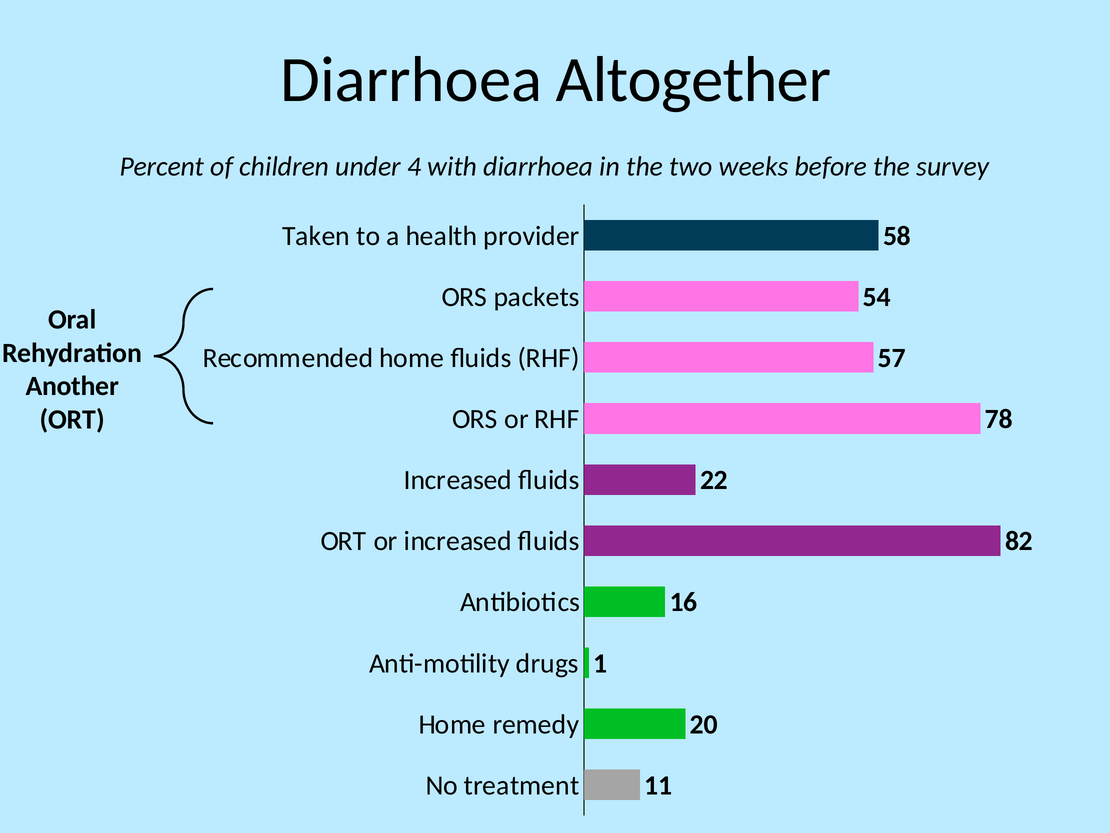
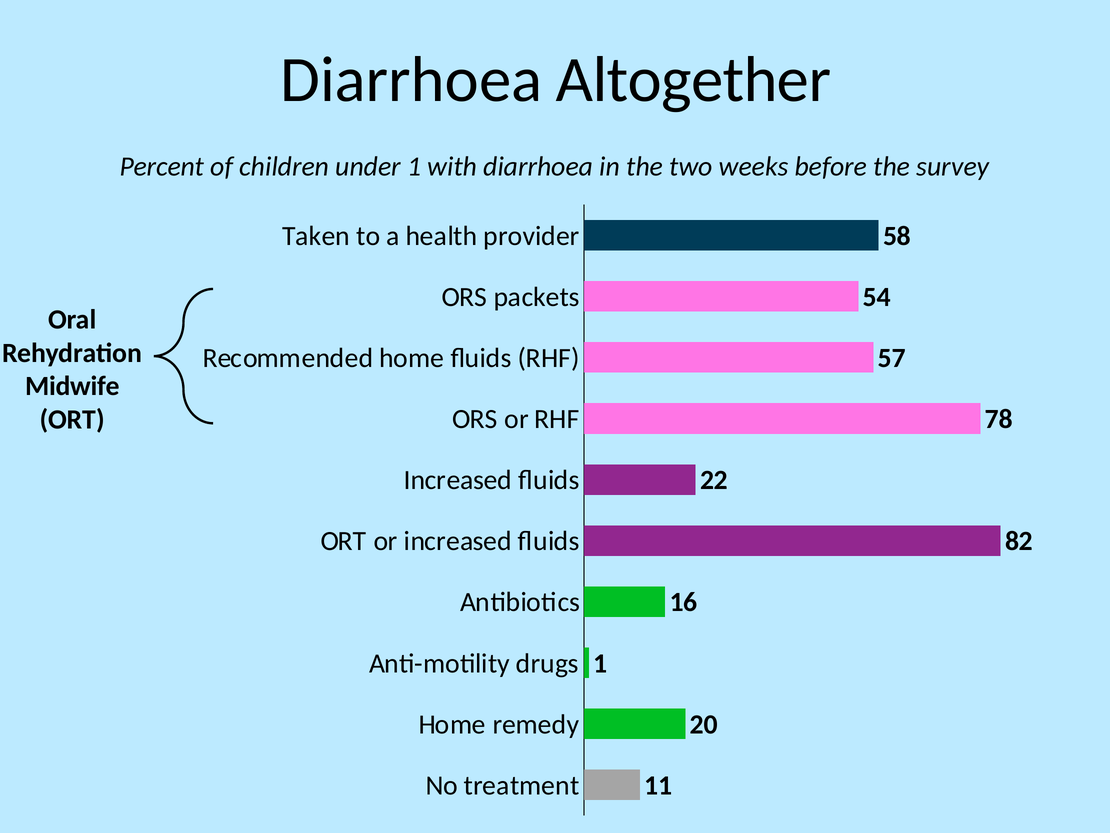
under 4: 4 -> 1 (414, 166)
Another: Another -> Midwife (72, 386)
